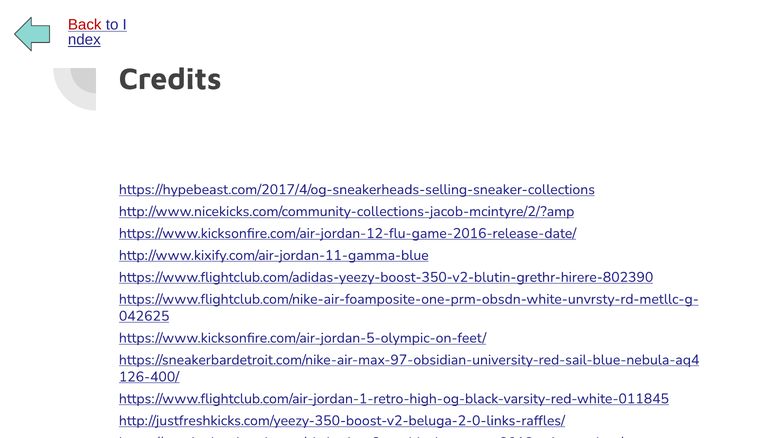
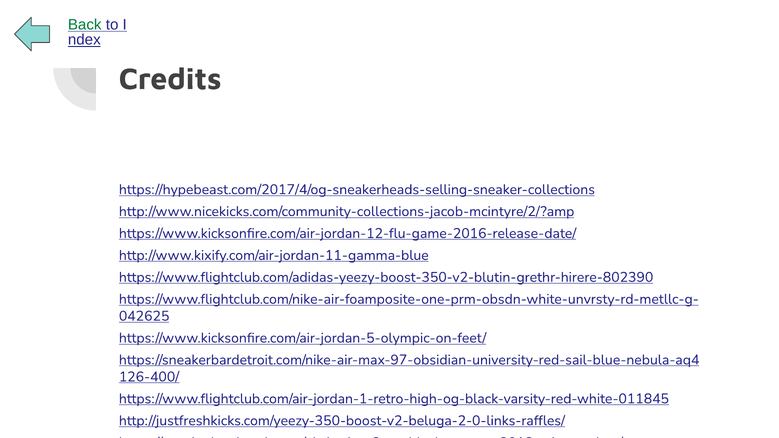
Back colour: red -> green (85, 25)
